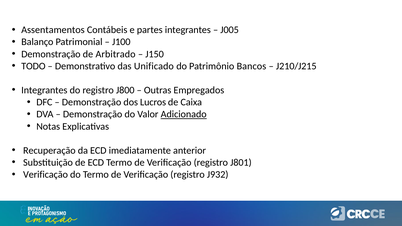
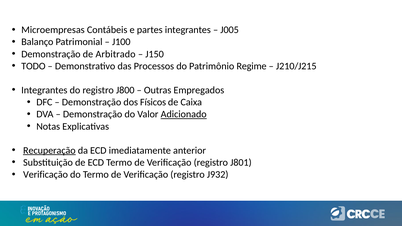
Assentamentos: Assentamentos -> Microempresas (53, 30)
Unificado: Unificado -> Processos (154, 66)
Bancos: Bancos -> Regime (252, 66)
Lucros: Lucros -> Físicos (153, 102)
Recuperação underline: none -> present (49, 151)
